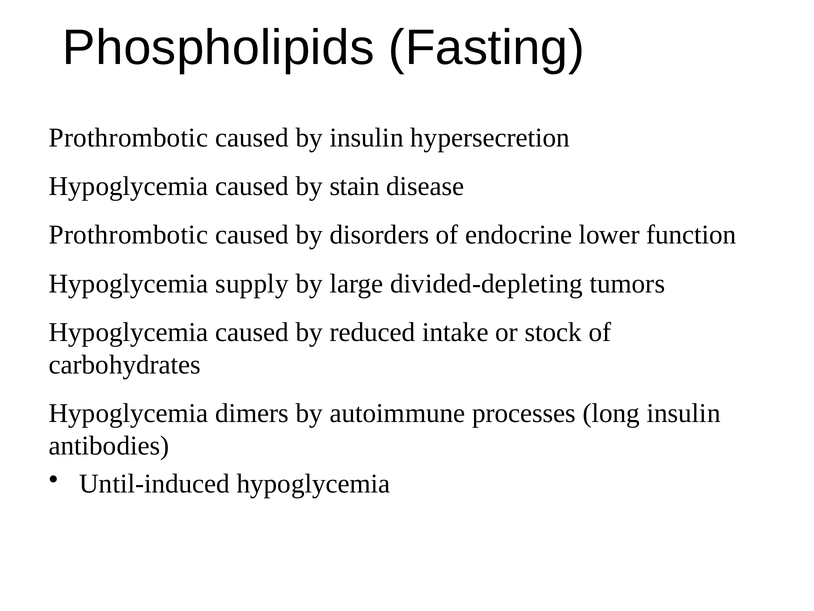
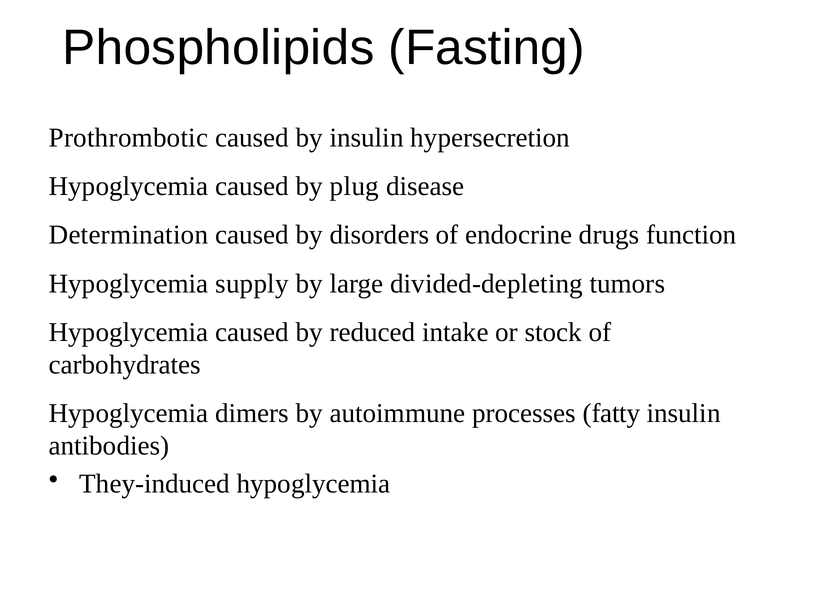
stain: stain -> plug (354, 186)
Prothrombotic: Prothrombotic -> Determination (129, 235)
lower: lower -> drugs (609, 235)
long: long -> fatty (611, 413)
Until-induced: Until-induced -> They-induced (155, 484)
